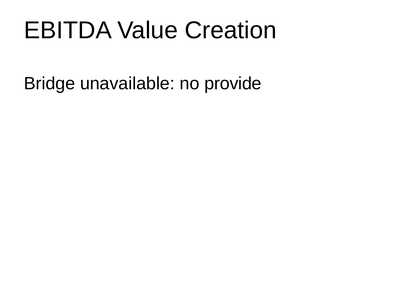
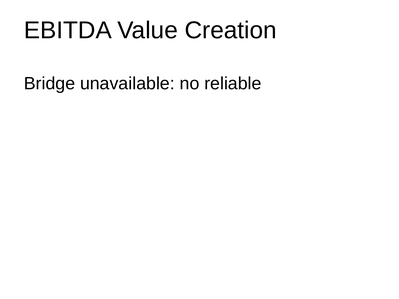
provide: provide -> reliable (233, 84)
